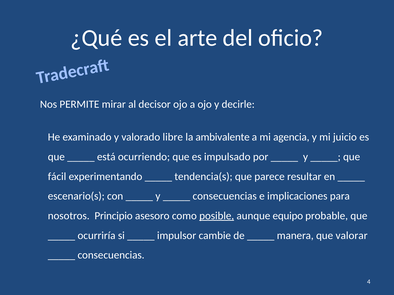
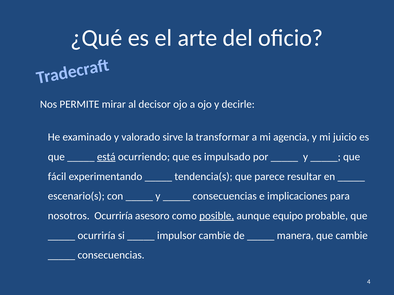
libre: libre -> sirve (173, 137)
ambivalente: ambivalente -> transformar (223, 137)
está underline: none -> present (106, 157)
nosotros Principio: Principio -> Ocurriría (114, 216)
que valorar: valorar -> cambie (352, 236)
